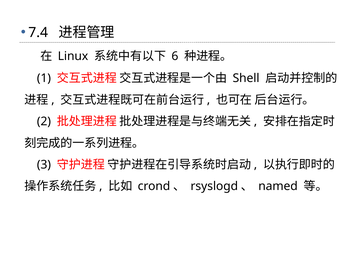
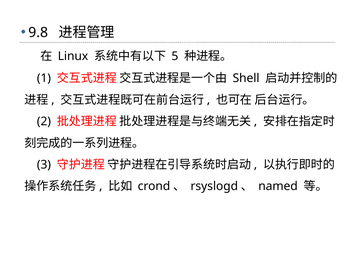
7.4: 7.4 -> 9.8 (38, 32)
6: 6 -> 5 (175, 56)
